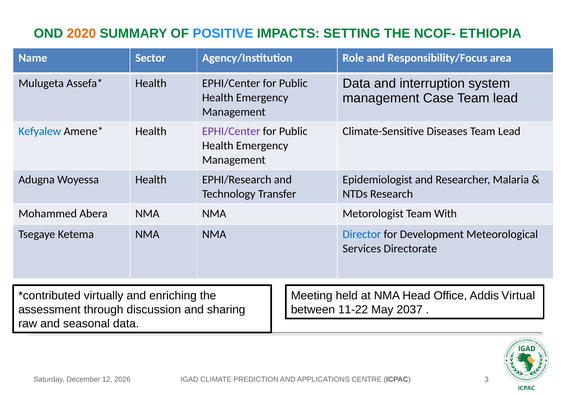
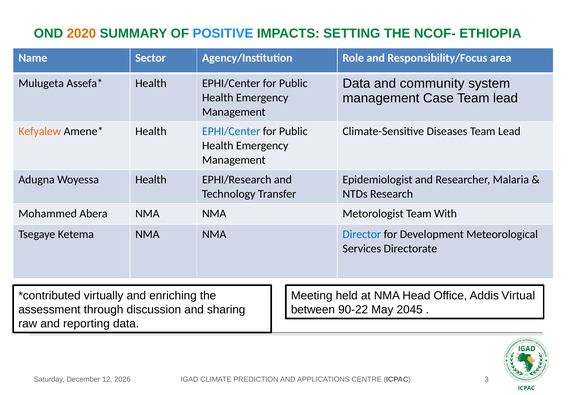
interruption: interruption -> community (432, 84)
Kefyalew colour: blue -> orange (40, 132)
EPHI/Center colour: purple -> blue (231, 132)
11-22: 11-22 -> 90-22 (353, 310)
2037: 2037 -> 2045 (410, 310)
seasonal: seasonal -> reporting (86, 324)
